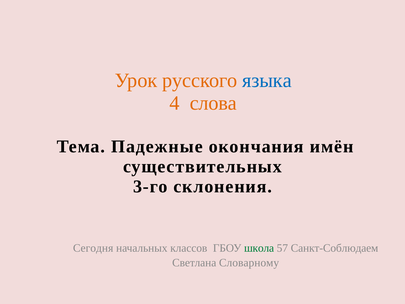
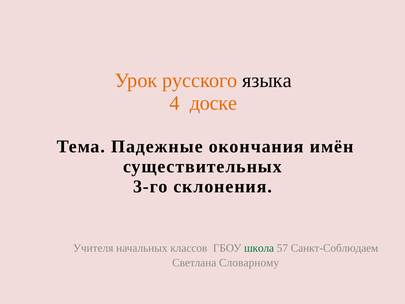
языка colour: blue -> black (267, 81)
слова: слова -> доске (213, 103)
Сегодня: Сегодня -> Учителя (93, 248)
